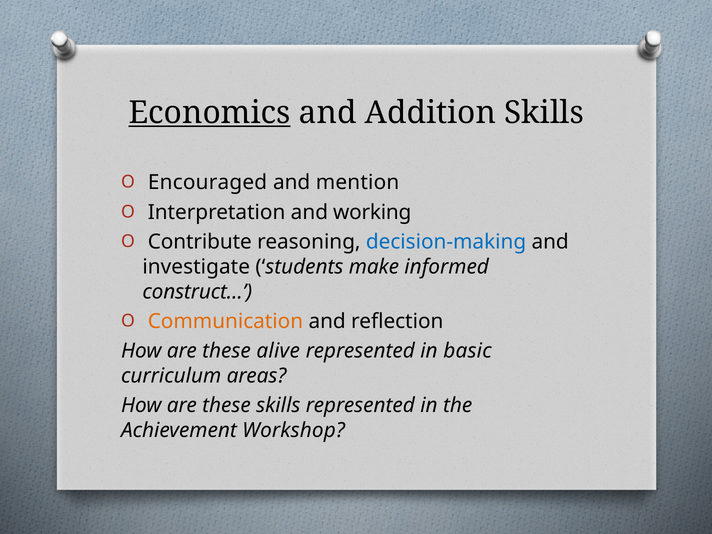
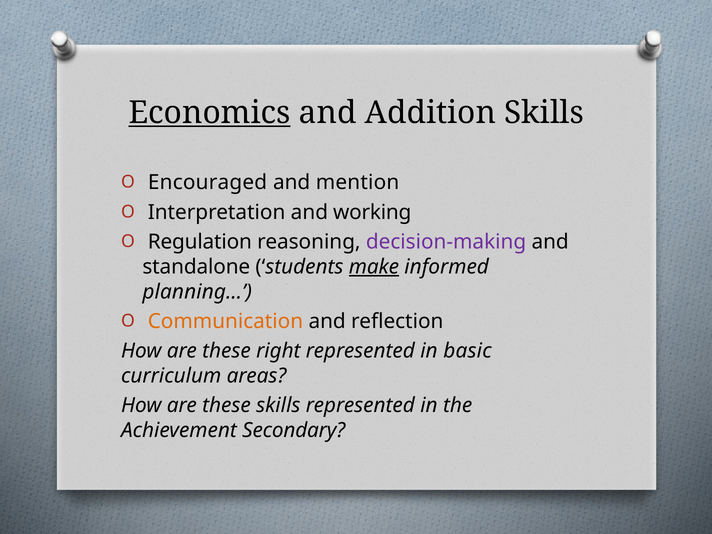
Contribute: Contribute -> Regulation (200, 242)
decision-making colour: blue -> purple (446, 242)
investigate: investigate -> standalone (196, 267)
make underline: none -> present (374, 267)
construct…: construct… -> planning… (197, 292)
alive: alive -> right (278, 351)
Workshop: Workshop -> Secondary (294, 430)
